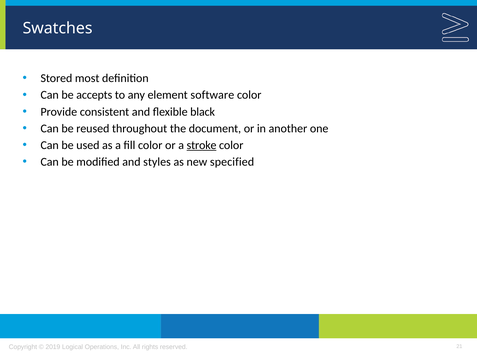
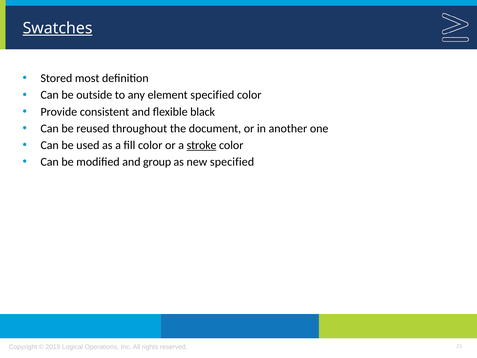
Swatches underline: none -> present (58, 28)
accepts: accepts -> outside (94, 95)
element software: software -> specified (212, 95)
styles: styles -> group (157, 162)
